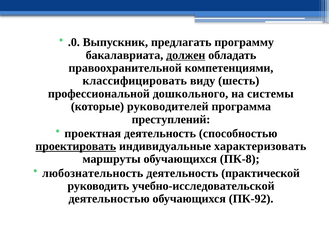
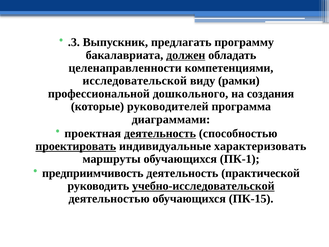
.0: .0 -> .3 (74, 42)
правоохранительной: правоохранительной -> целенаправленности (125, 68)
классифицировать: классифицировать -> исследовательской (135, 81)
шесть: шесть -> рамки (239, 81)
системы: системы -> создания (270, 94)
преступлений: преступлений -> диаграммами (171, 119)
деятельность underline: none -> present (160, 133)
ПК-8: ПК-8 -> ПК-1 (240, 159)
любознательность: любознательность -> предприимчивость (93, 173)
учебно-исследовательской underline: none -> present (203, 186)
ПК-92: ПК-92 -> ПК-15 (251, 199)
